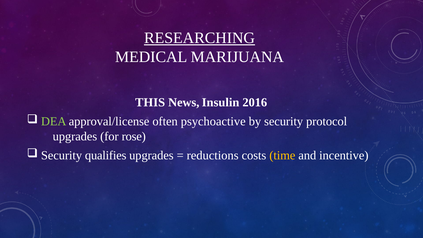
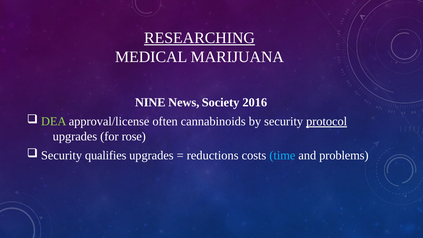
THIS: THIS -> NINE (150, 102)
Insulin: Insulin -> Society (221, 102)
psychoactive: psychoactive -> cannabinoids (213, 121)
protocol underline: none -> present (327, 121)
time colour: yellow -> light blue (282, 155)
incentive: incentive -> problems (344, 155)
